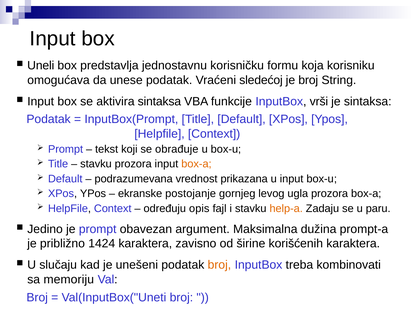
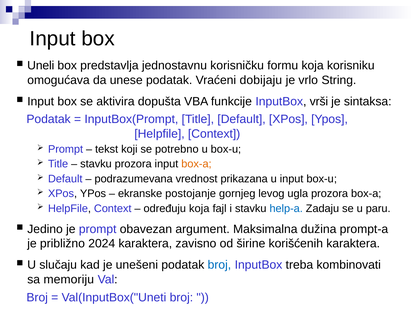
sledećoj: sledećoj -> dobijaju (261, 80)
je broj: broj -> vrlo (308, 80)
aktivira sintaksa: sintaksa -> dopušta (159, 102)
obrađuje: obrađuje -> potrebno (177, 149)
određuju opis: opis -> koja (199, 209)
help-a colour: orange -> blue (286, 209)
1424: 1424 -> 2024 (102, 244)
broj colour: orange -> blue (219, 265)
